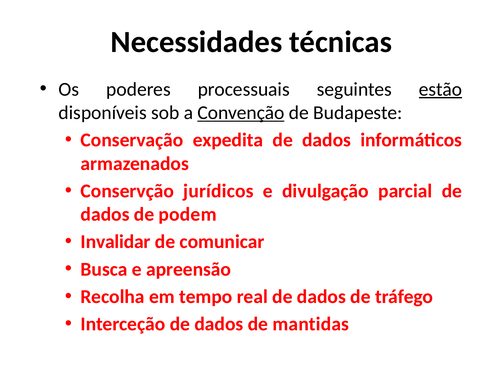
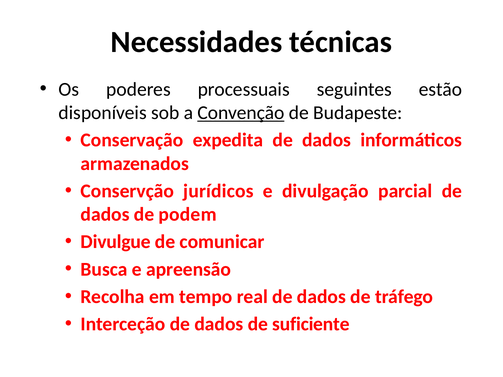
estão underline: present -> none (440, 89)
Invalidar: Invalidar -> Divulgue (116, 242)
mantidas: mantidas -> suficiente (311, 324)
